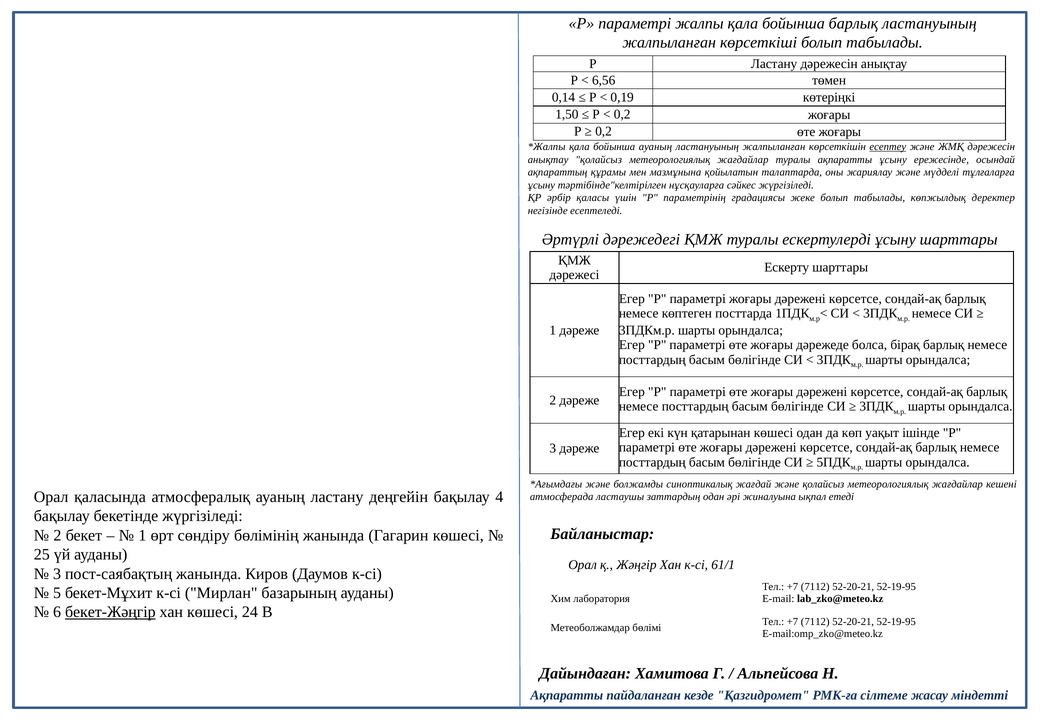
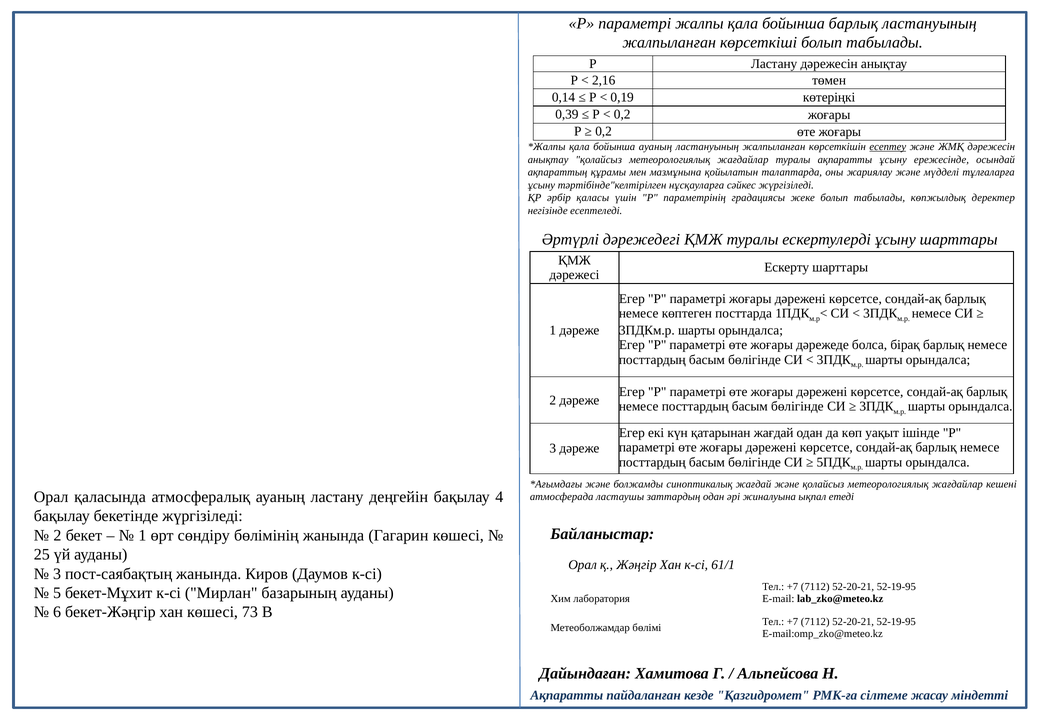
6,56: 6,56 -> 2,16 (604, 80)
1,50: 1,50 -> 0,39 (567, 114)
қатарынан көшесі: көшесі -> жағдай (774, 433)
бекет-Жәңгір underline: present -> none (110, 612)
24: 24 -> 73 (250, 612)
